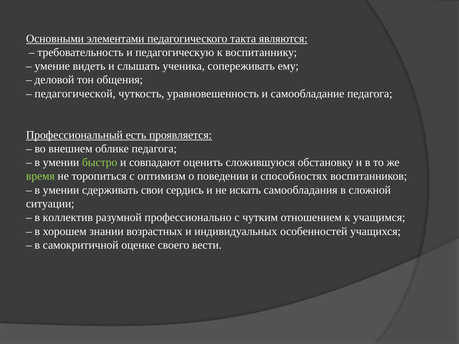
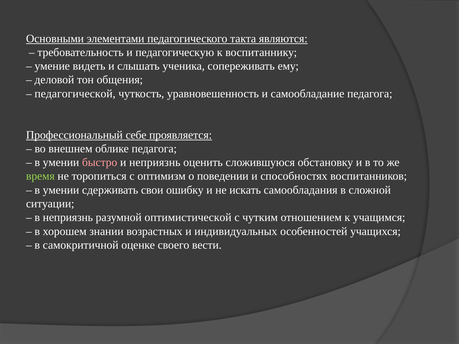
есть: есть -> себе (136, 135)
быстро colour: light green -> pink (100, 163)
и совпадают: совпадают -> неприязнь (155, 163)
сердись: сердись -> ошибку (185, 190)
в коллектив: коллектив -> неприязнь (68, 218)
профессионально: профессионально -> оптимистической (188, 218)
